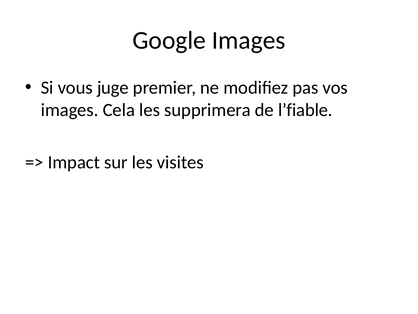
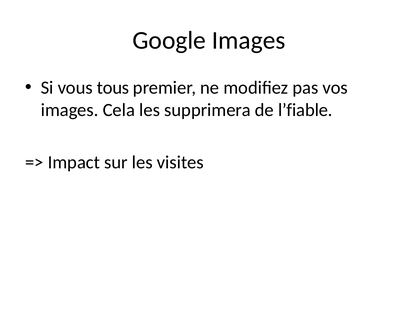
juge: juge -> tous (113, 88)
